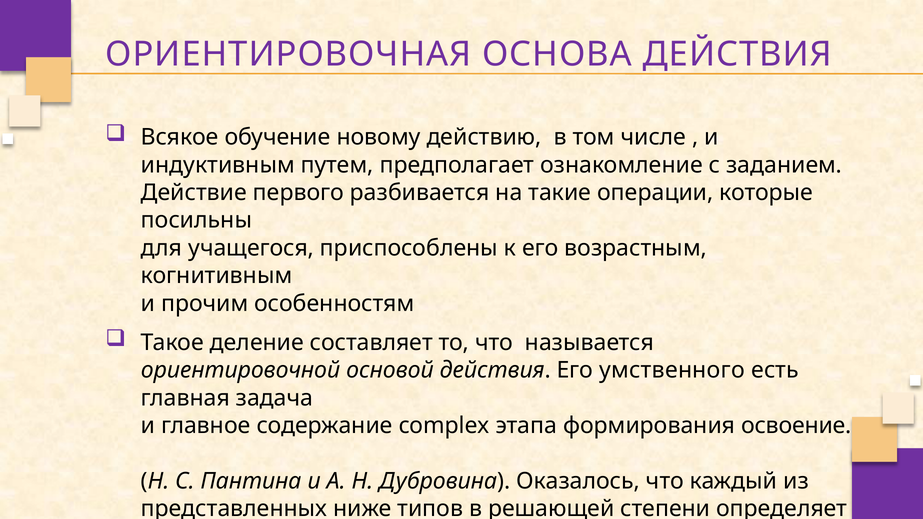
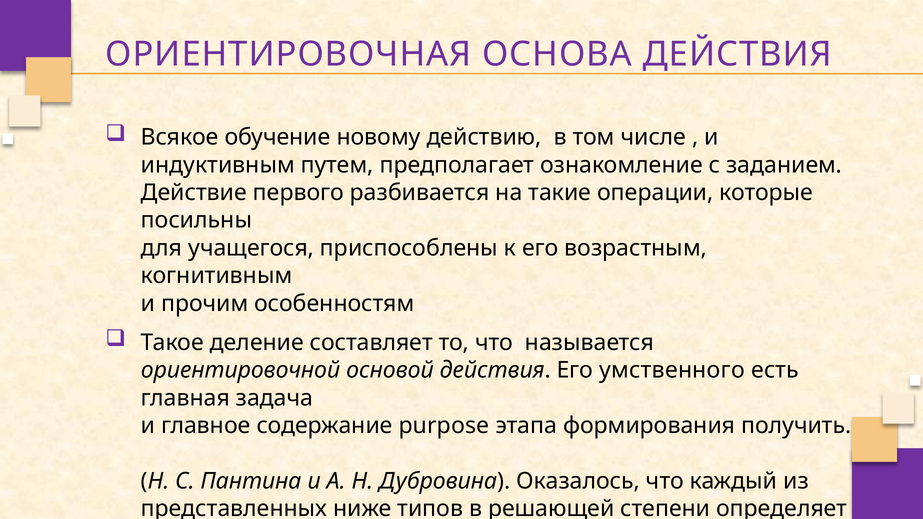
complex: complex -> purpose (444, 426)
освоение: освоение -> получить (796, 426)
